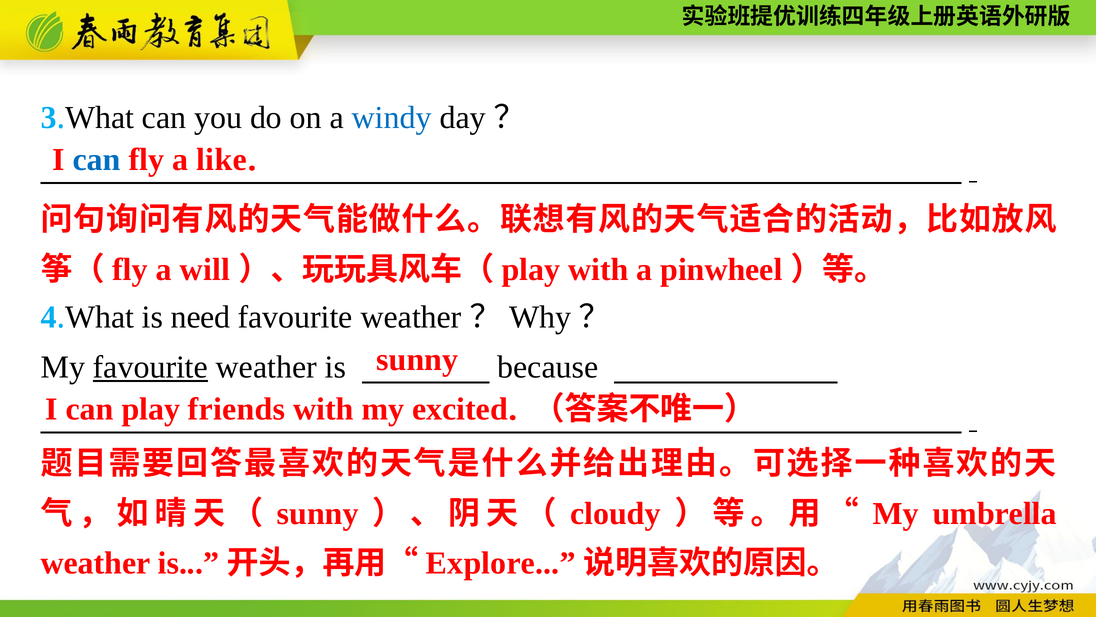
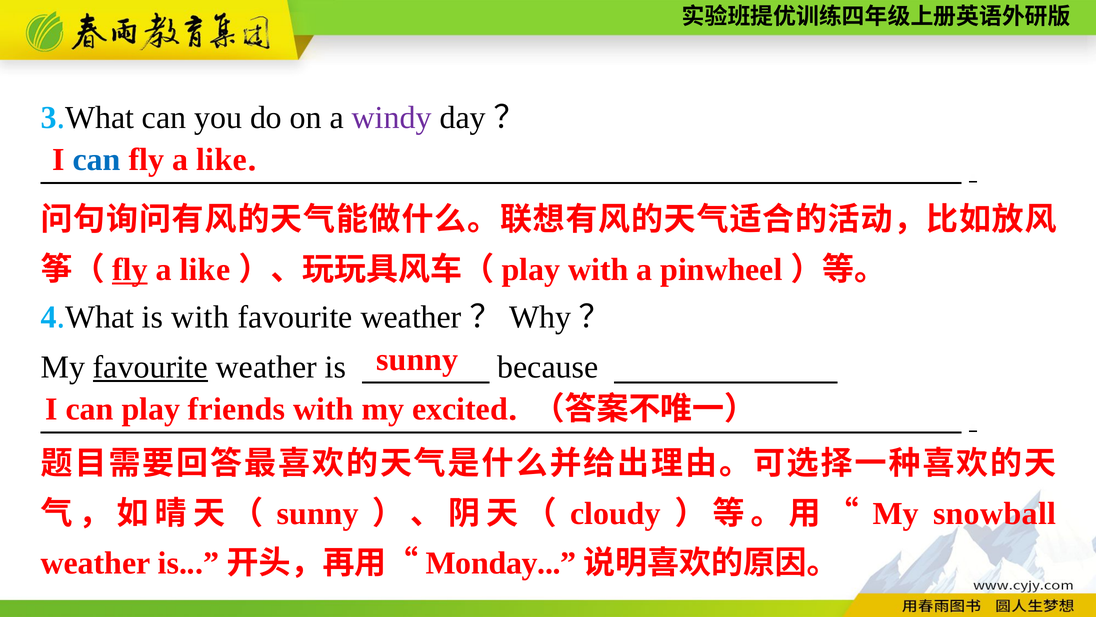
windy colour: blue -> purple (392, 118)
fly underline: none -> present (130, 270)
will: will -> like (205, 270)
is need: need -> with (200, 317)
umbrella: umbrella -> snowball (995, 513)
Explore: Explore -> Monday (501, 563)
